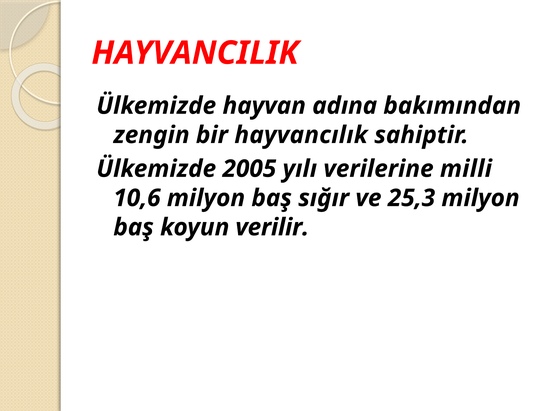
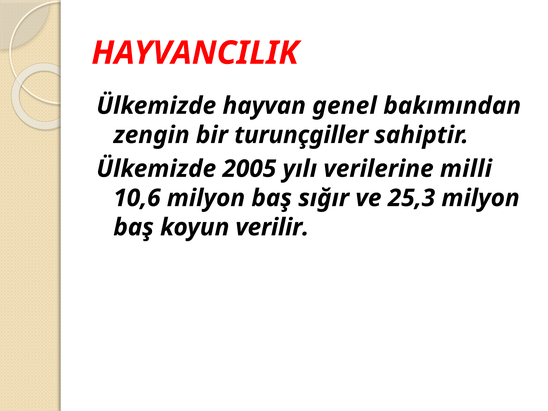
adına: adına -> genel (345, 106)
hayvancılık: hayvancılık -> turunçgiller (301, 135)
